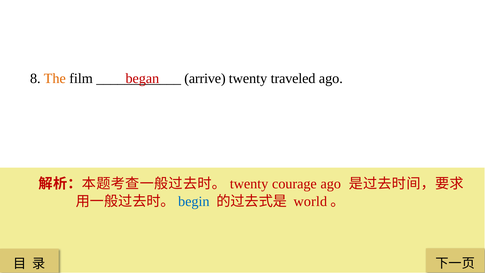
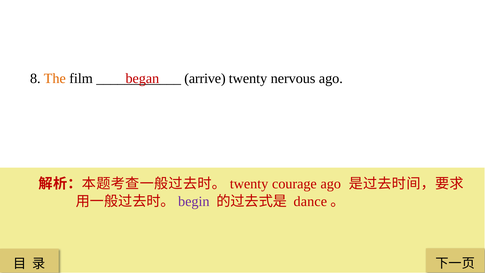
traveled: traveled -> nervous (293, 78)
begin colour: blue -> purple (194, 201)
world: world -> dance (310, 201)
